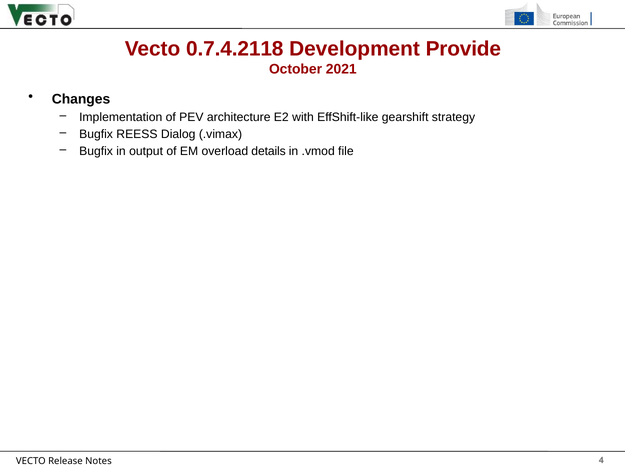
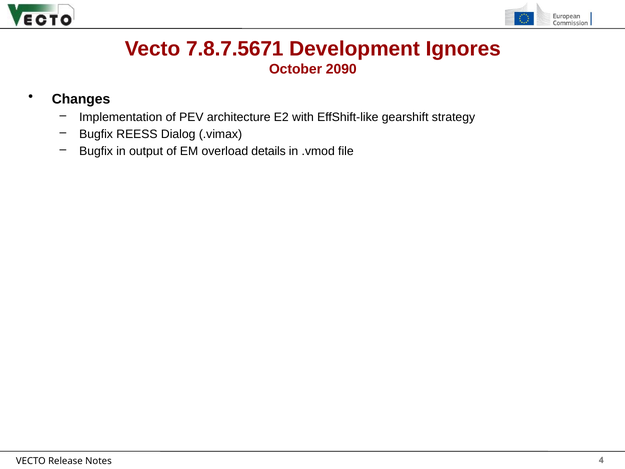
0.7.4.2118: 0.7.4.2118 -> 7.8.7.5671 (235, 49)
Provide: Provide -> Ignores (463, 49)
2021: 2021 -> 2090 (341, 69)
